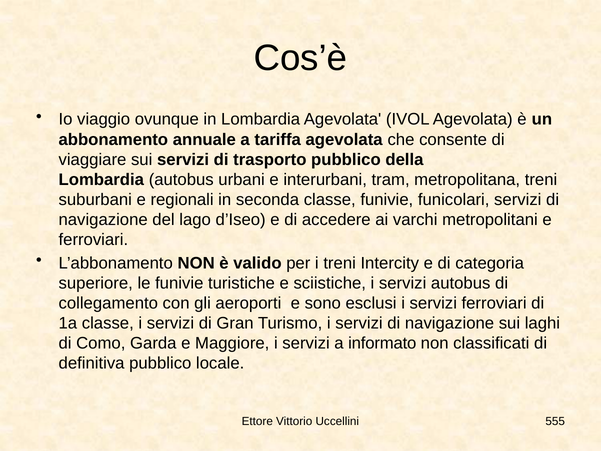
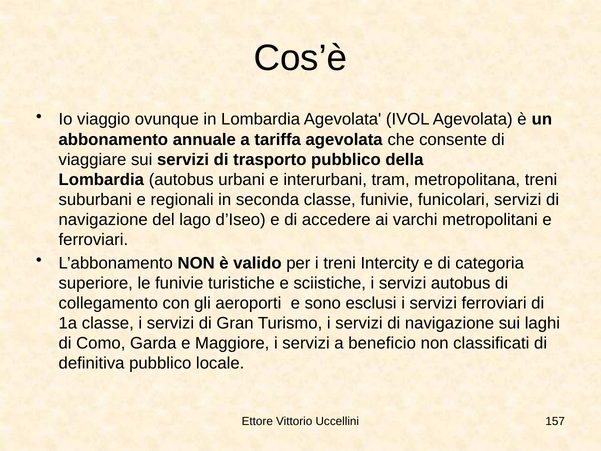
informato: informato -> beneficio (382, 343)
555: 555 -> 157 (555, 421)
